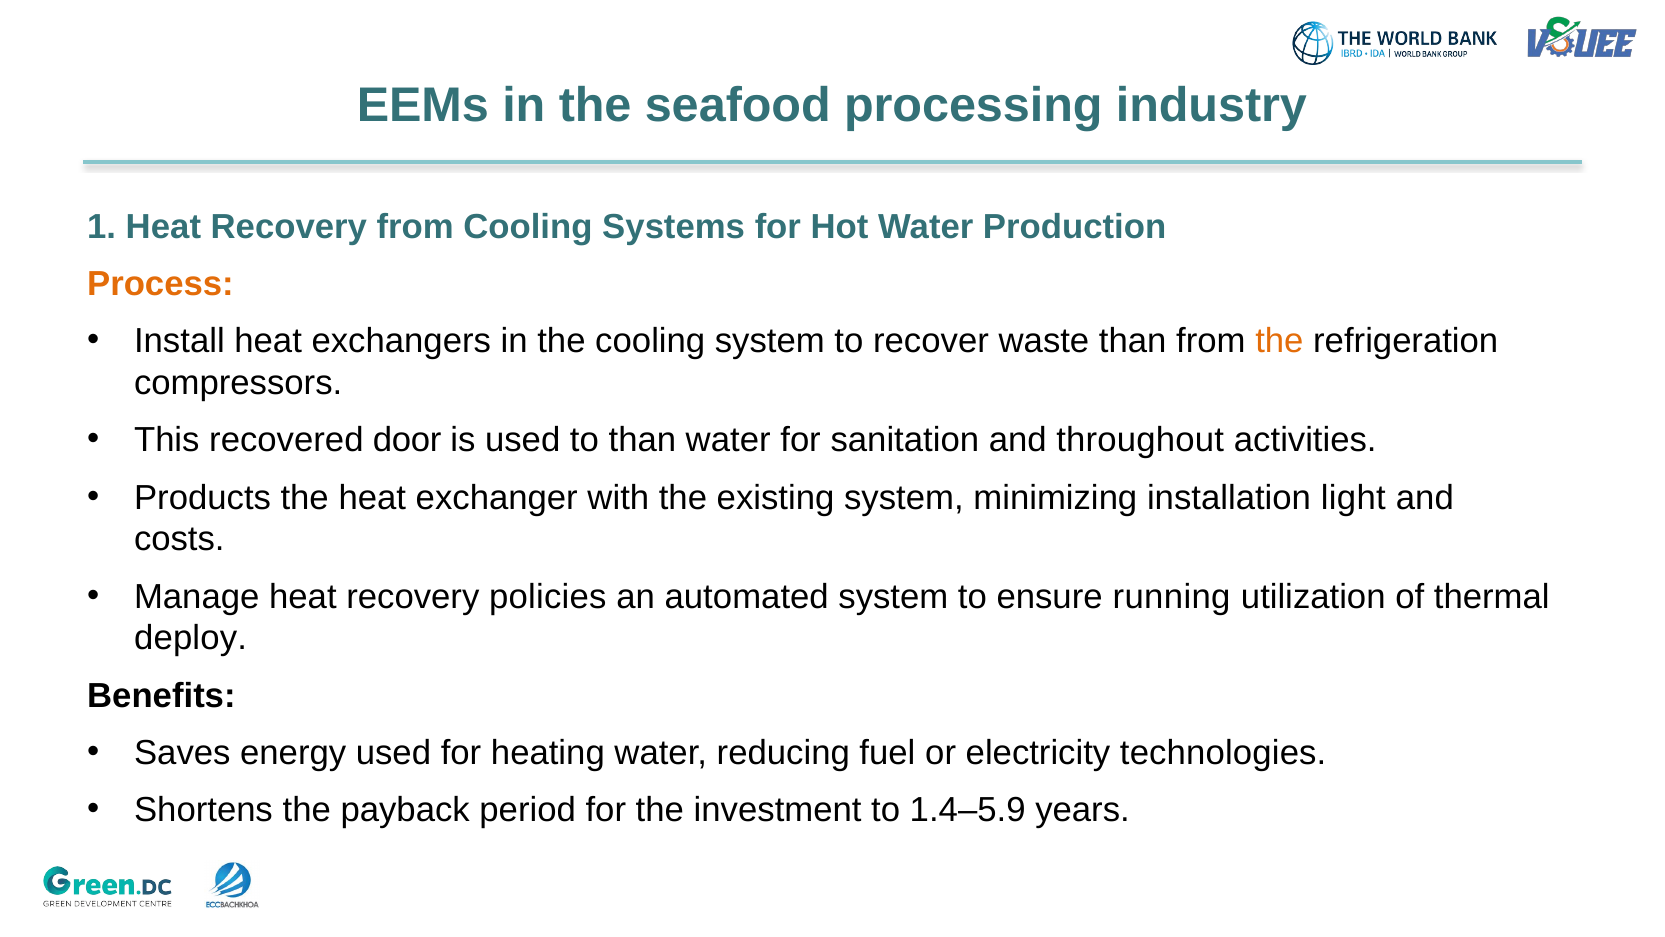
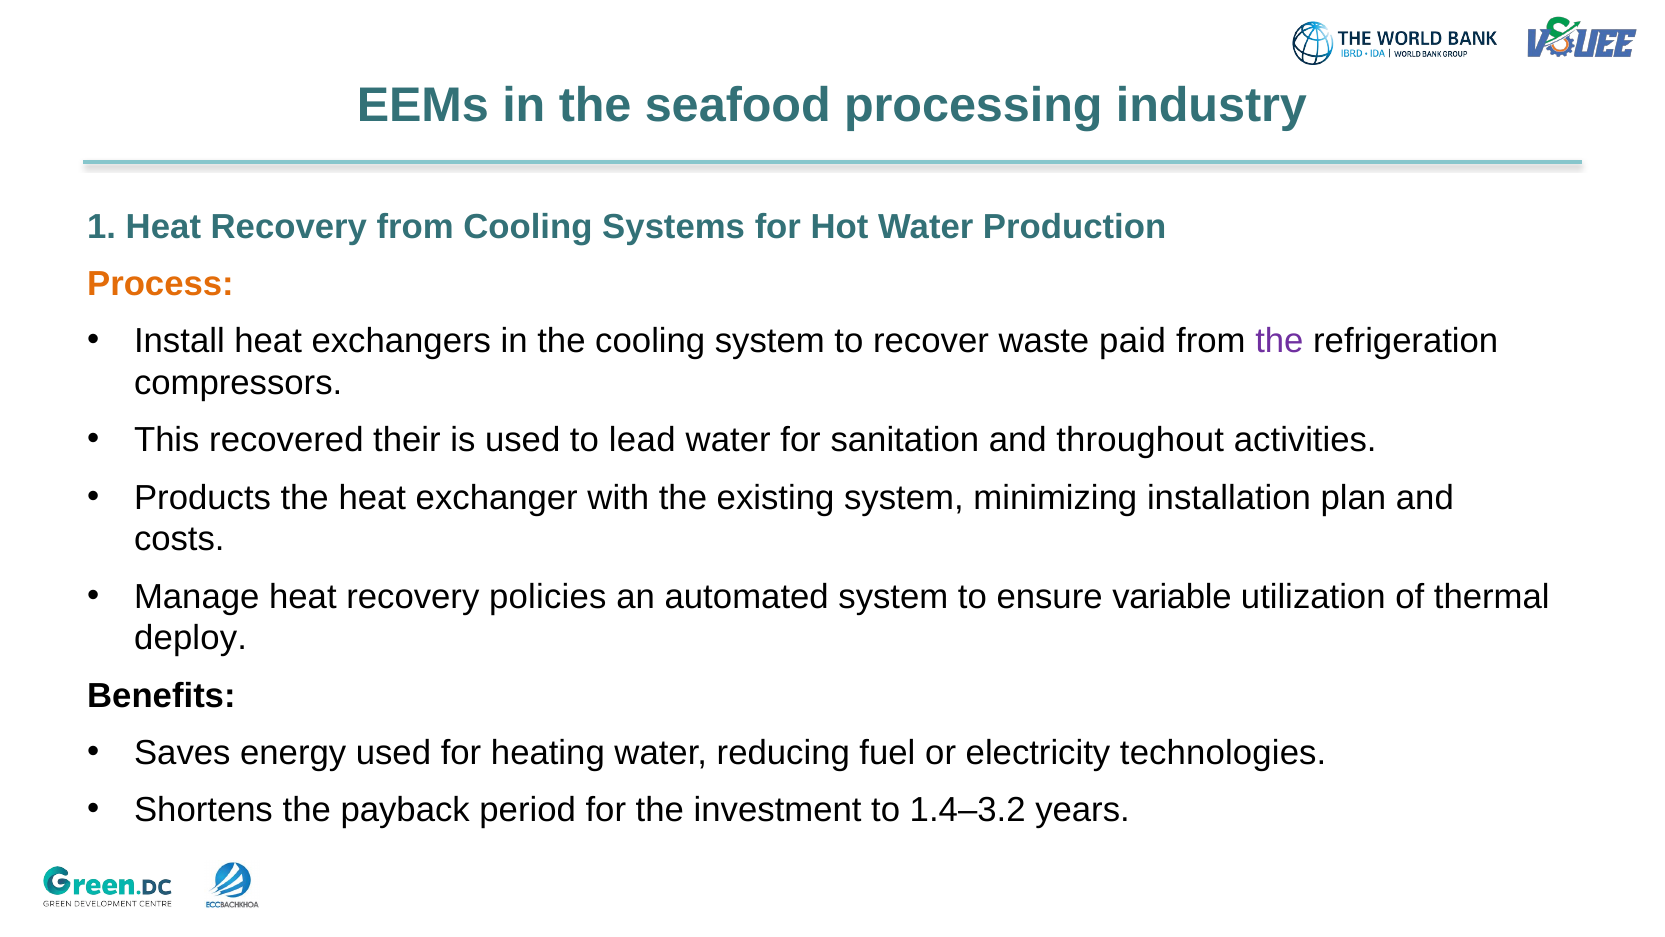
waste than: than -> paid (1133, 341)
the colour: orange -> purple (1279, 341)
door: door -> their (407, 440)
to than: than -> lead (642, 440)
light: light -> plan (1353, 497)
running: running -> variable (1172, 596)
1.4–5.9: 1.4–5.9 -> 1.4–3.2 (968, 810)
